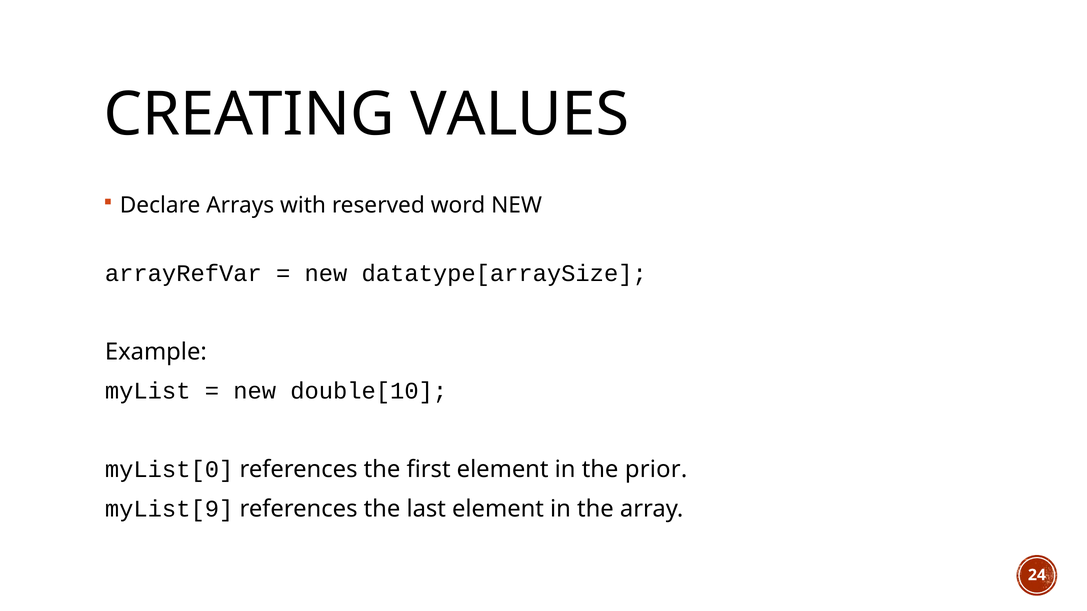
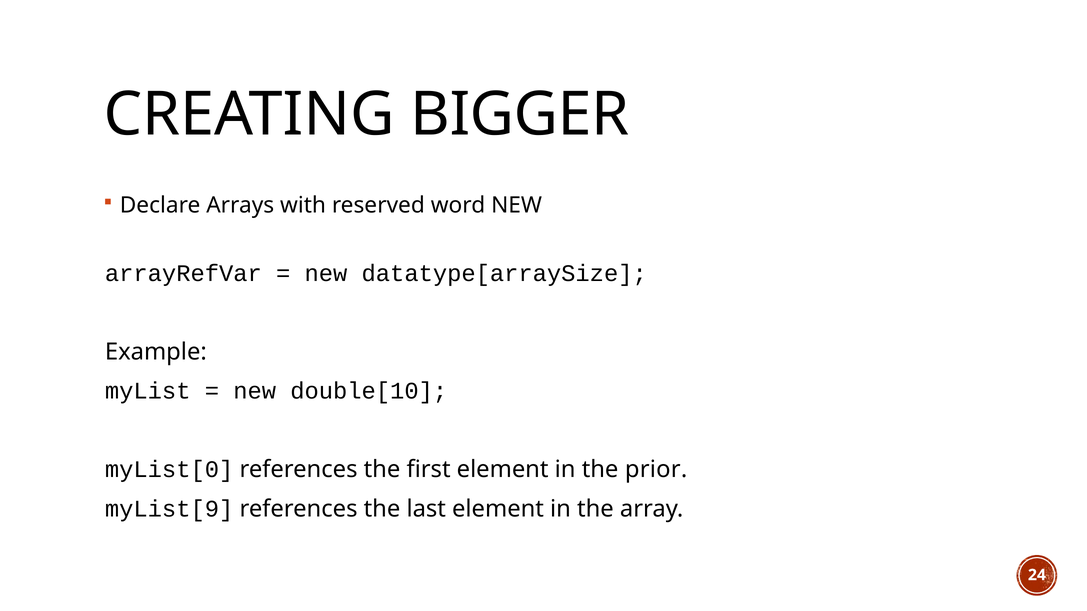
VALUES: VALUES -> BIGGER (520, 115)
